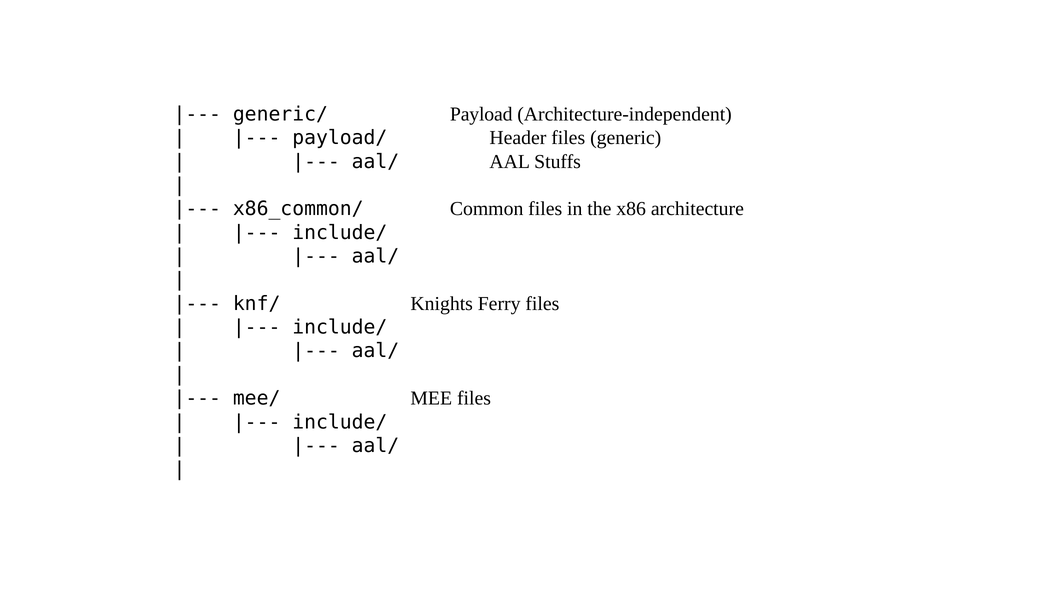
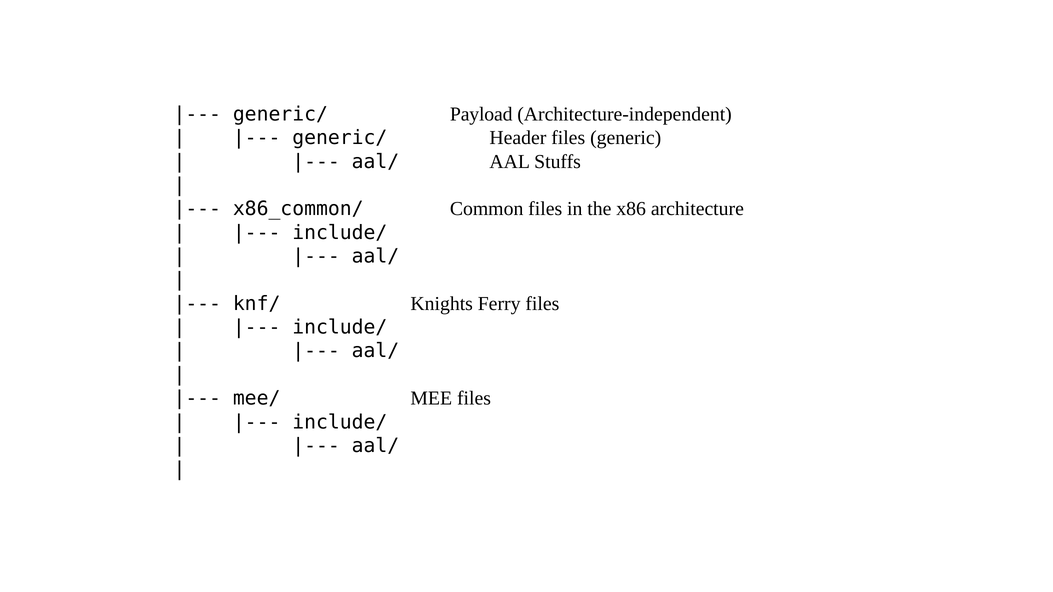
payload/: payload/ -> generic/ (340, 138)
